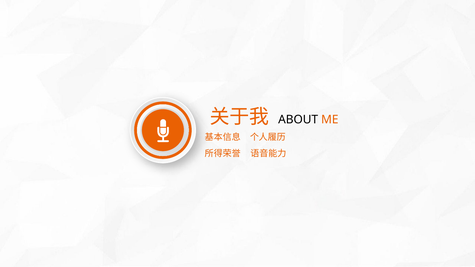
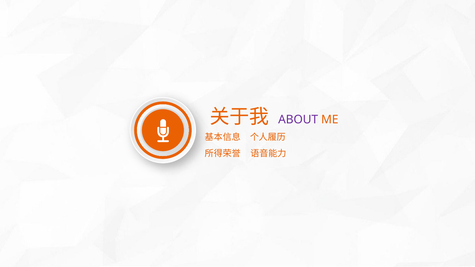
ABOUT colour: black -> purple (298, 120)
